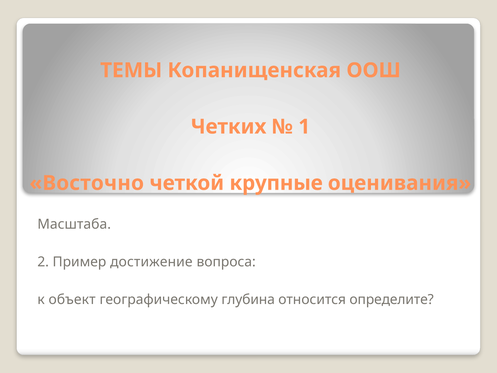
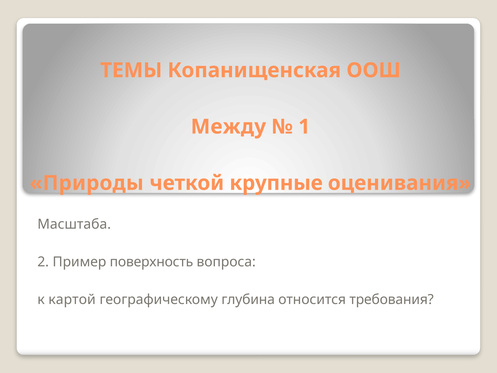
Четких: Четких -> Между (228, 127)
Восточно: Восточно -> Природы (87, 183)
достижение: достижение -> поверхность (151, 262)
объект: объект -> картой (72, 300)
определите: определите -> требования (392, 300)
